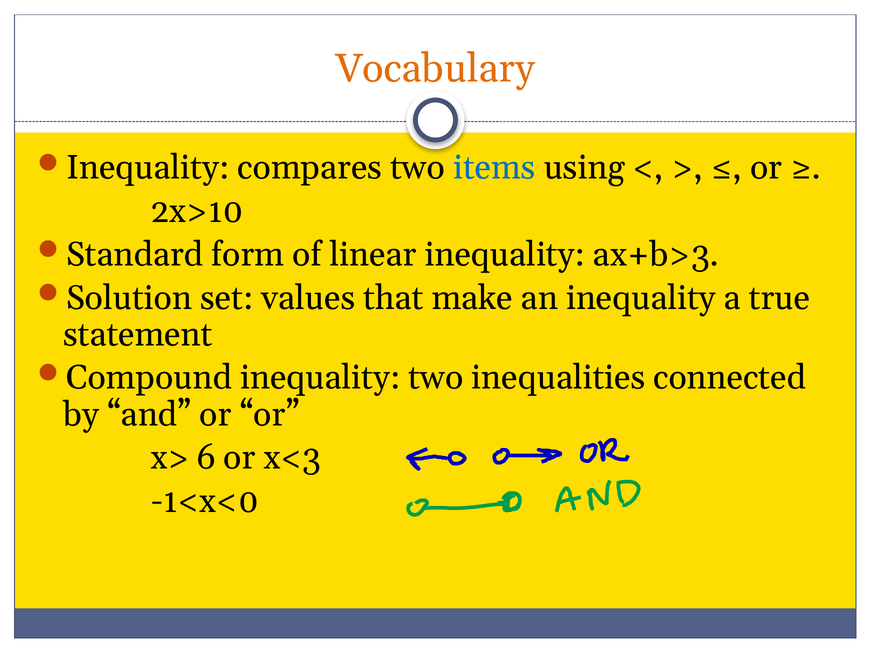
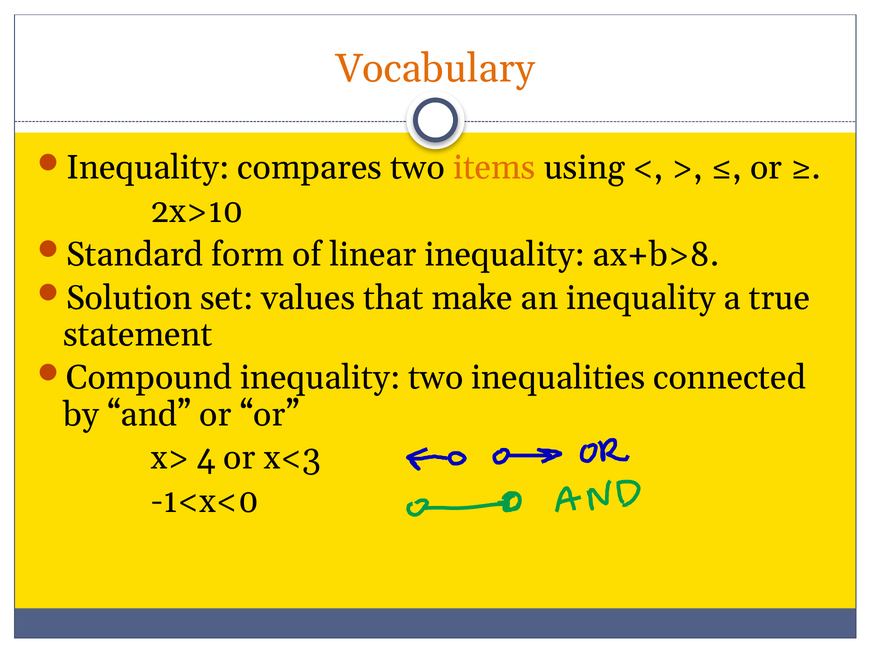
items colour: blue -> orange (494, 168)
ax+b>3: ax+b>3 -> ax+b>8 (656, 255)
6: 6 -> 4 (207, 458)
